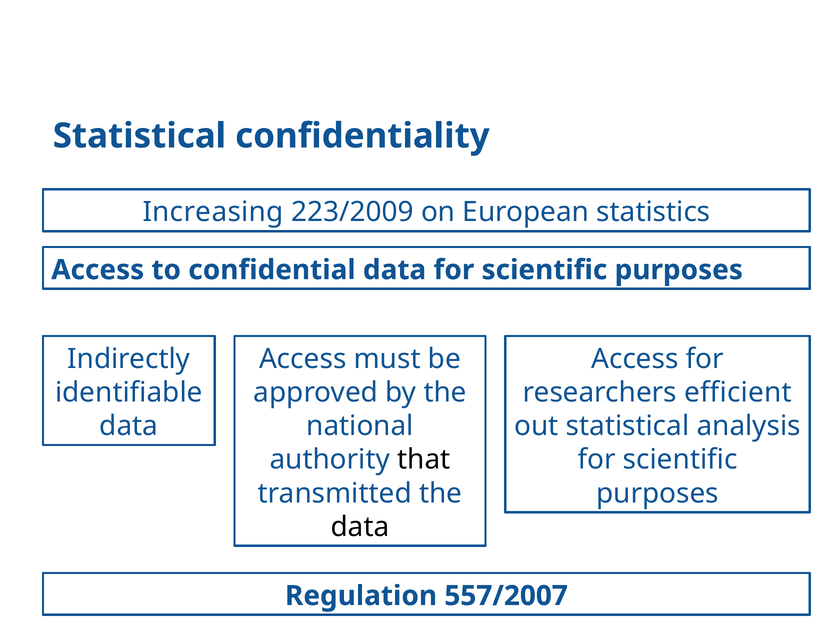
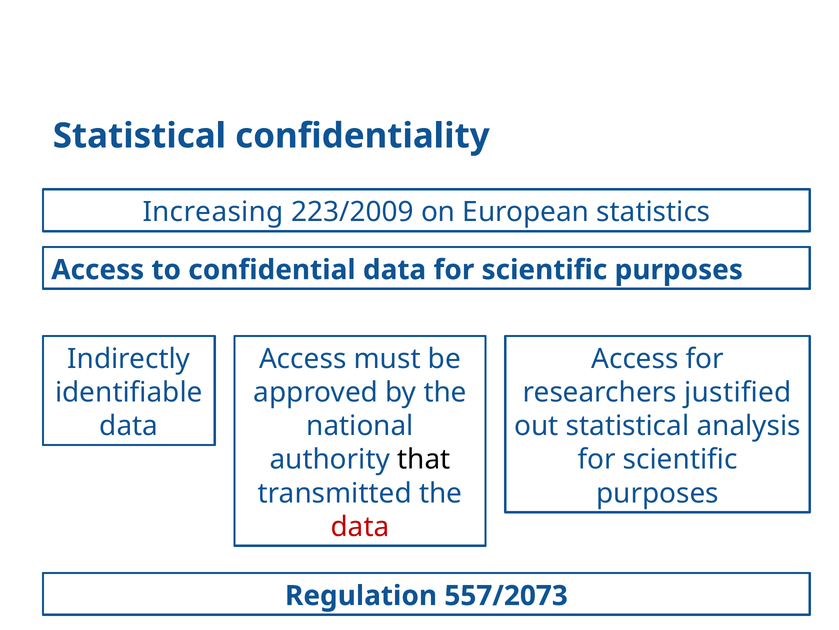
efficient: efficient -> justified (738, 392)
data colour: black -> red (360, 526)
557/2007: 557/2007 -> 557/2073 (506, 595)
